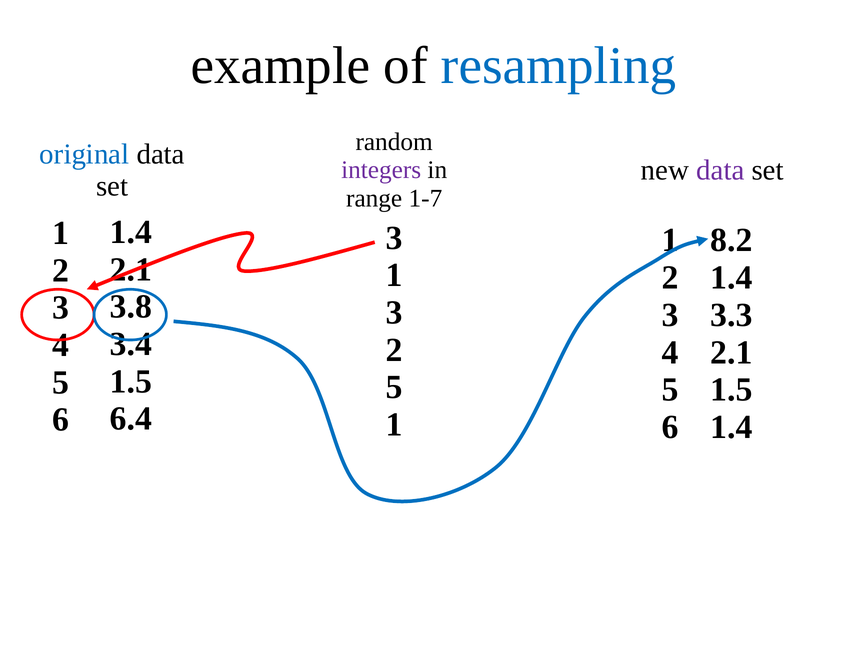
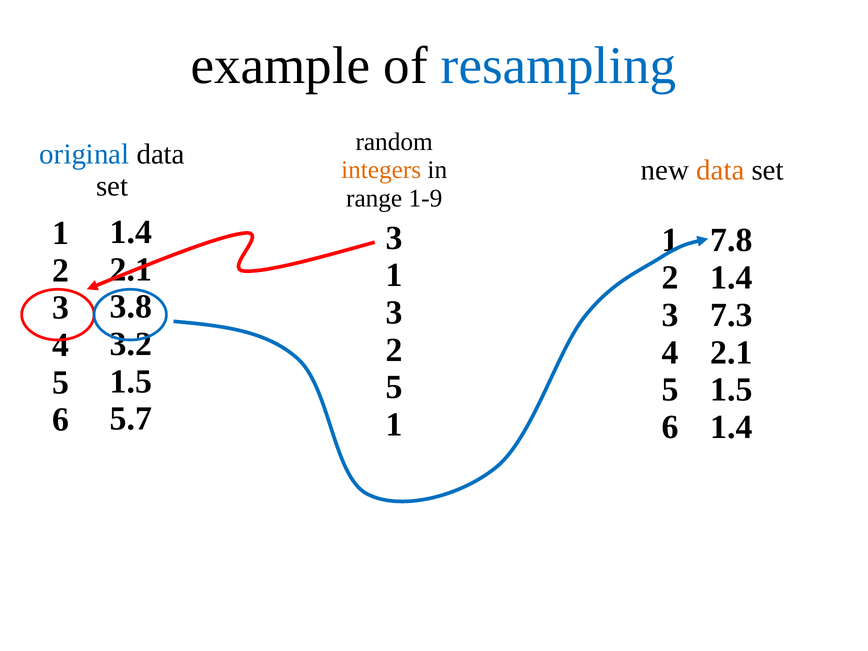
data colour: purple -> orange (720, 170)
integers colour: purple -> orange (381, 170)
1-7: 1-7 -> 1-9 (425, 198)
8.2: 8.2 -> 7.8 (731, 240)
3.3: 3.3 -> 7.3 (731, 315)
3.4: 3.4 -> 3.2 (131, 344)
6.4: 6.4 -> 5.7 (131, 419)
